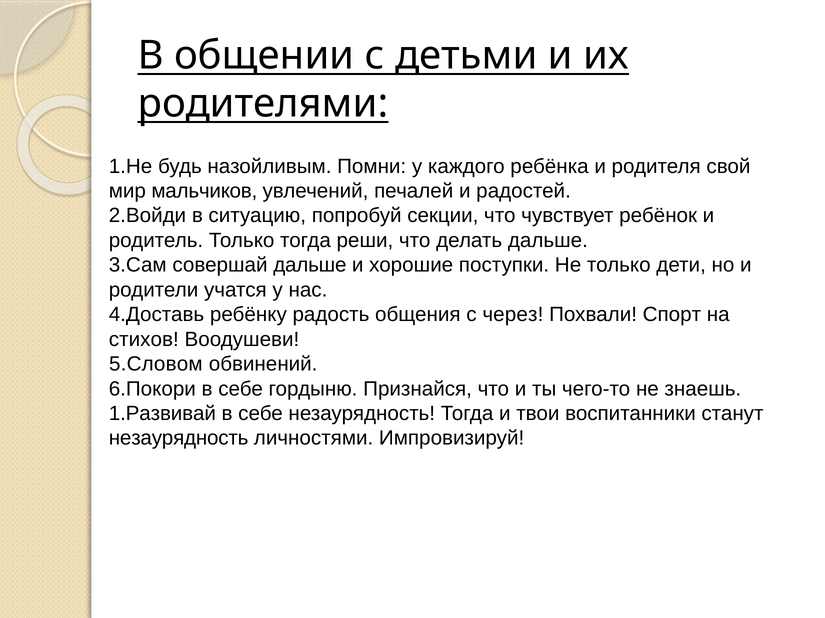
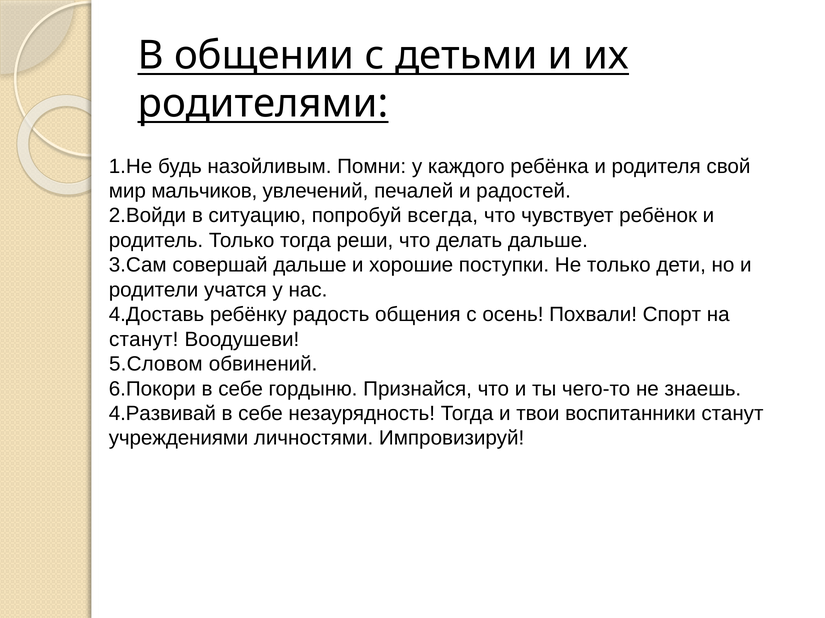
секции: секции -> всегда (443, 216)
через: через -> осень (513, 315)
стихов: стихов -> станут (144, 340)
1.Развивай: 1.Развивай -> 4.Развивай (162, 414)
незаурядность: незаурядность -> учреждениями (179, 439)
